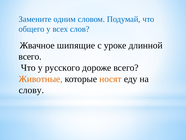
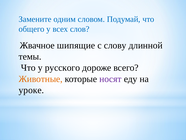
уроке: уроке -> слову (115, 45)
всего: всего -> темы (30, 56)
носят colour: orange -> purple (110, 79)
слову: слову -> уроке (31, 90)
